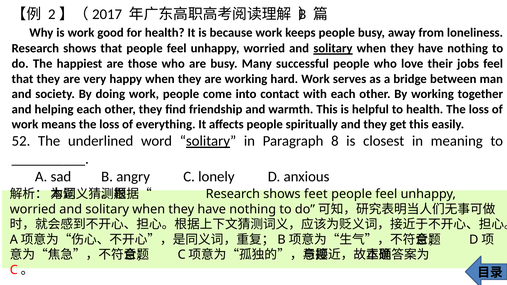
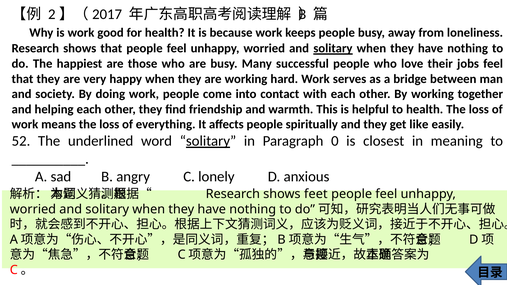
get this: this -> like (419, 125)
8: 8 -> 0 (335, 141)
